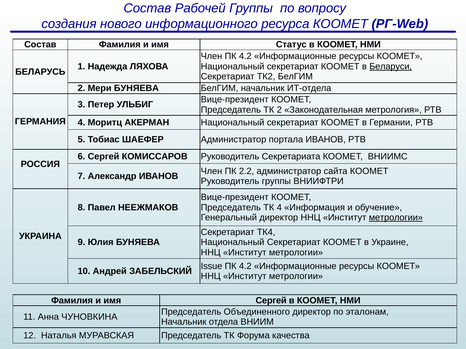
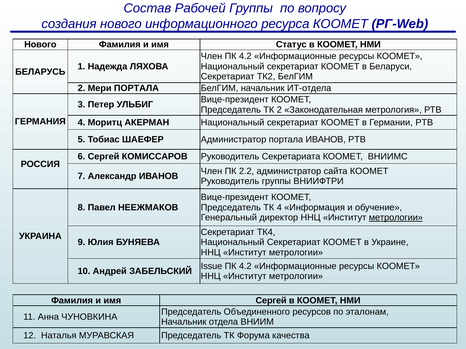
Состав: Состав -> Нового (40, 45)
Беларуси underline: present -> none (391, 67)
Мери БУНЯЕВА: БУНЯЕВА -> ПОРТАЛА (136, 88)
Объединенного директор: директор -> ресурсов (312, 312)
